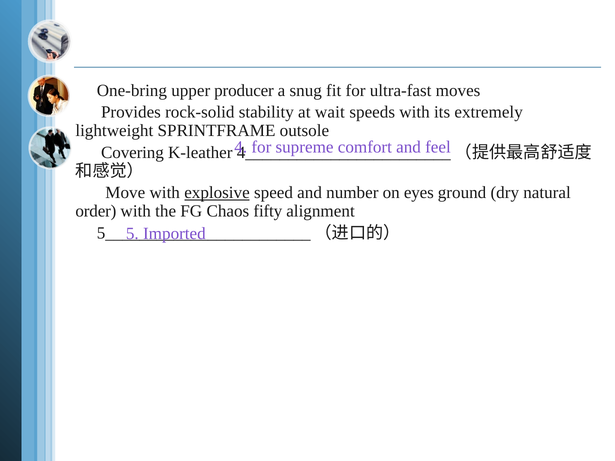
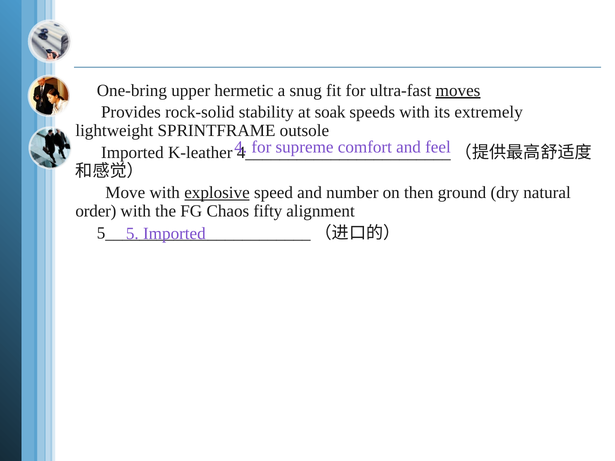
producer: producer -> hermetic (244, 90)
moves underline: none -> present (458, 90)
wait: wait -> soak (330, 112)
Covering: Covering -> Imported (132, 153)
eyes: eyes -> then (419, 193)
